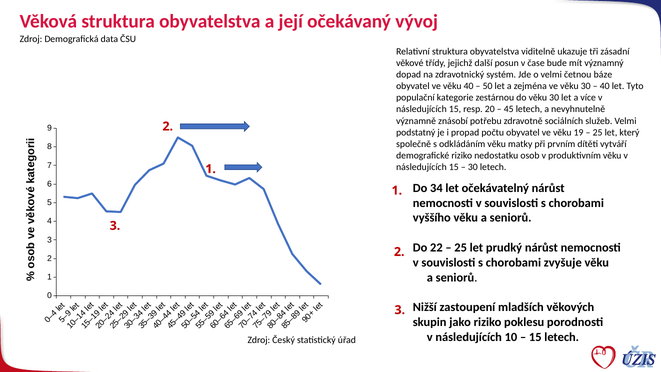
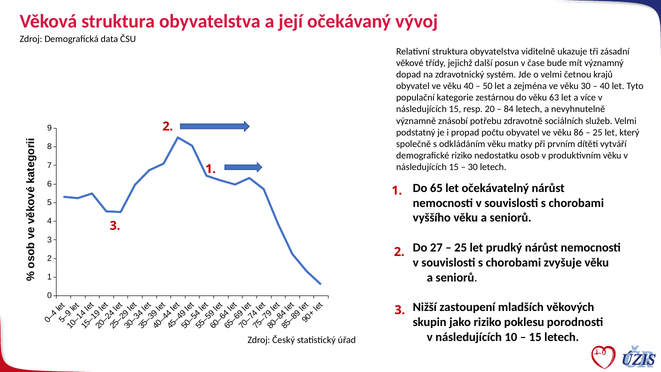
báze: báze -> krajů (603, 75)
do věku 30: 30 -> 63 (554, 98)
45: 45 -> 84 (509, 109)
19: 19 -> 86 (579, 132)
34: 34 -> 65 (436, 188)
22: 22 -> 27 (436, 248)
